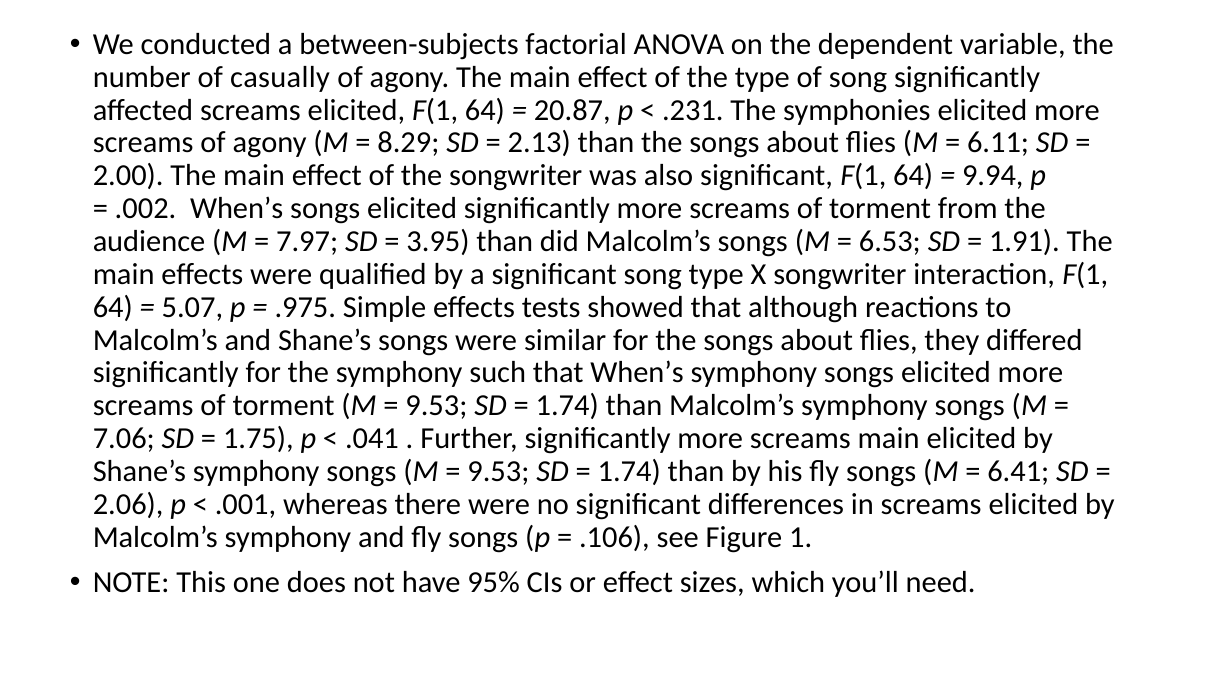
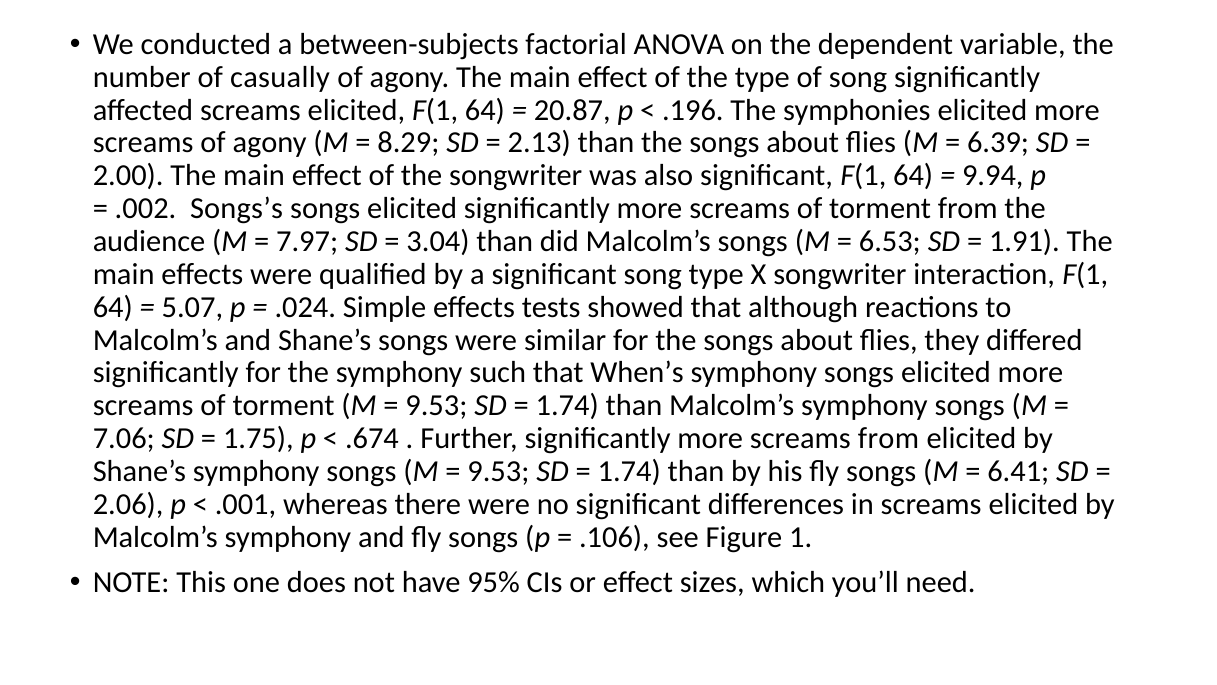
.231: .231 -> .196 (693, 110)
6.11: 6.11 -> 6.39 (998, 143)
.002 When’s: When’s -> Songs’s (237, 208)
3.95: 3.95 -> 3.04 (438, 241)
.975: .975 -> .024 (305, 307)
.041: .041 -> .674 (372, 438)
screams main: main -> from (888, 438)
